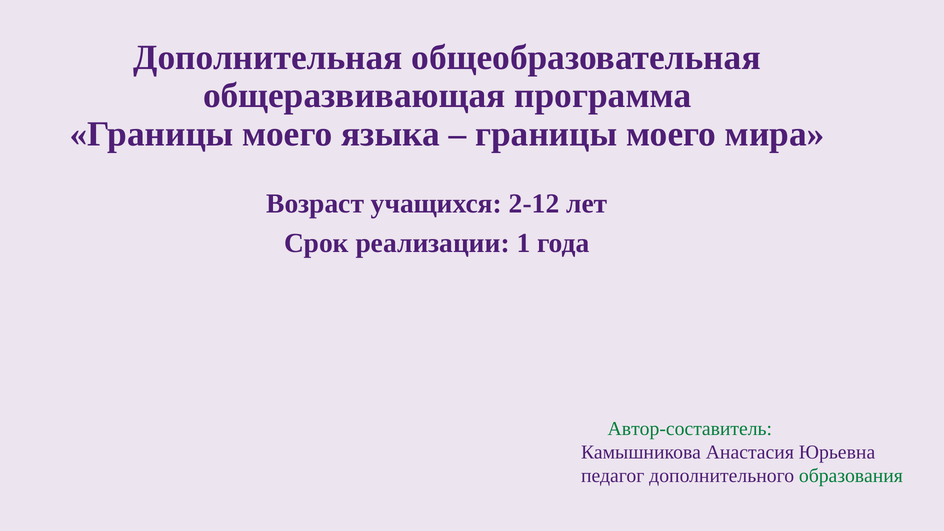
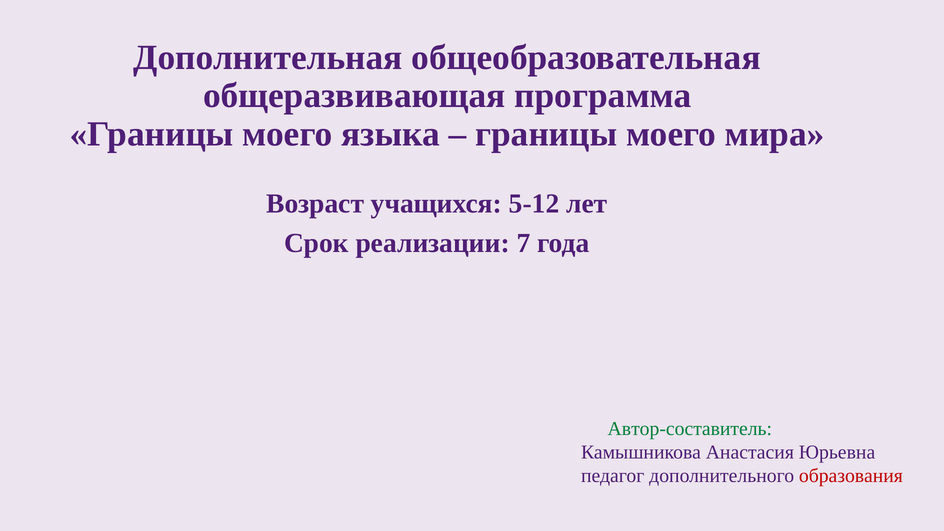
2-12: 2-12 -> 5-12 (534, 203)
1: 1 -> 7 (524, 243)
образования colour: green -> red (851, 476)
